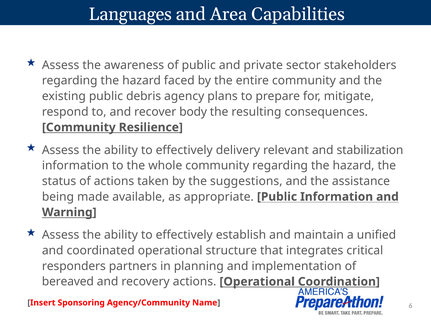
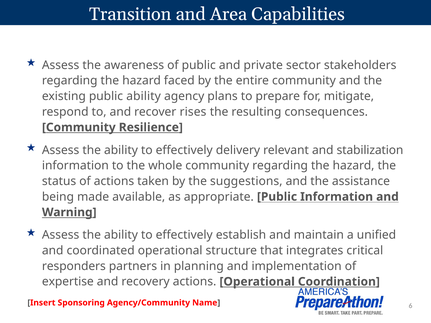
Languages: Languages -> Transition (130, 14)
public debris: debris -> ability (144, 96)
body: body -> rises (193, 112)
bereaved: bereaved -> expertise (68, 282)
